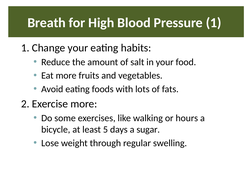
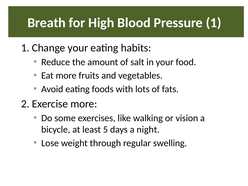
hours: hours -> vision (187, 118)
sugar: sugar -> night (148, 130)
